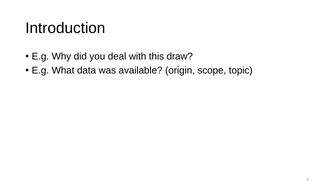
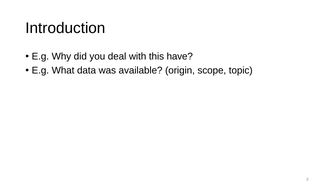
draw: draw -> have (180, 56)
